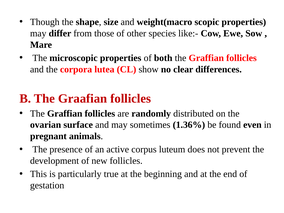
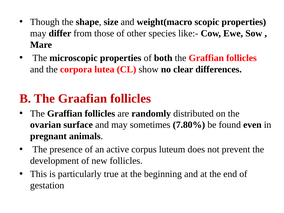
1.36%: 1.36% -> 7.80% (189, 125)
